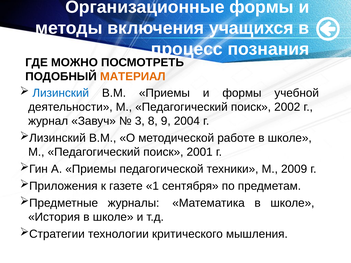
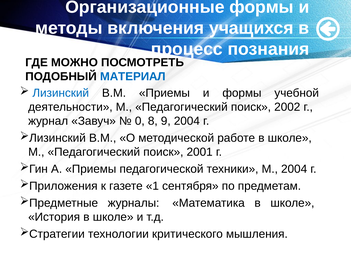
МАТЕРИАЛ colour: orange -> blue (133, 77)
3: 3 -> 0 (140, 121)
М 2009: 2009 -> 2004 (294, 169)
